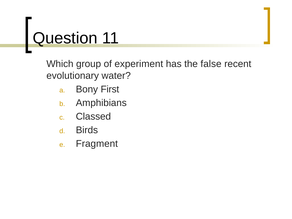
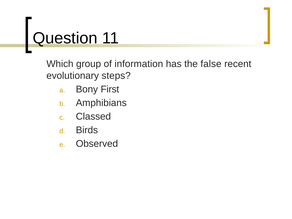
experiment: experiment -> information (139, 64)
water: water -> steps (116, 76)
Fragment: Fragment -> Observed (97, 144)
